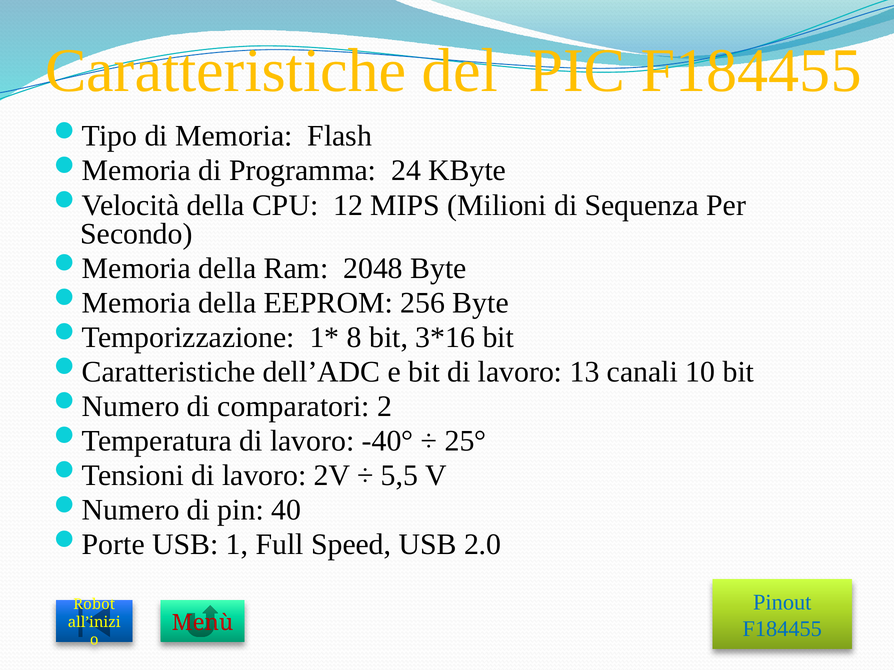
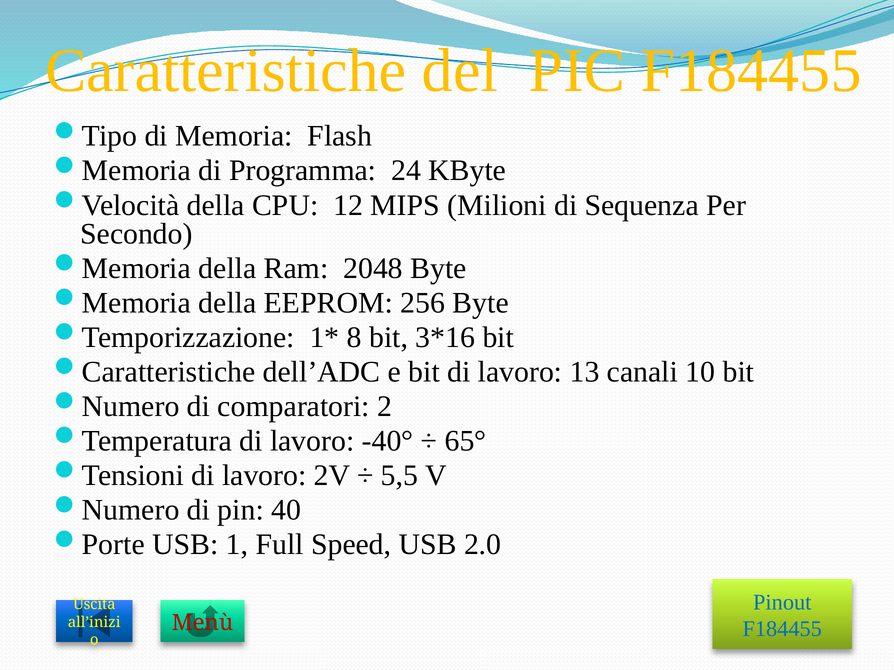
25°: 25° -> 65° (465, 441)
Robot: Robot -> Uscita (94, 605)
